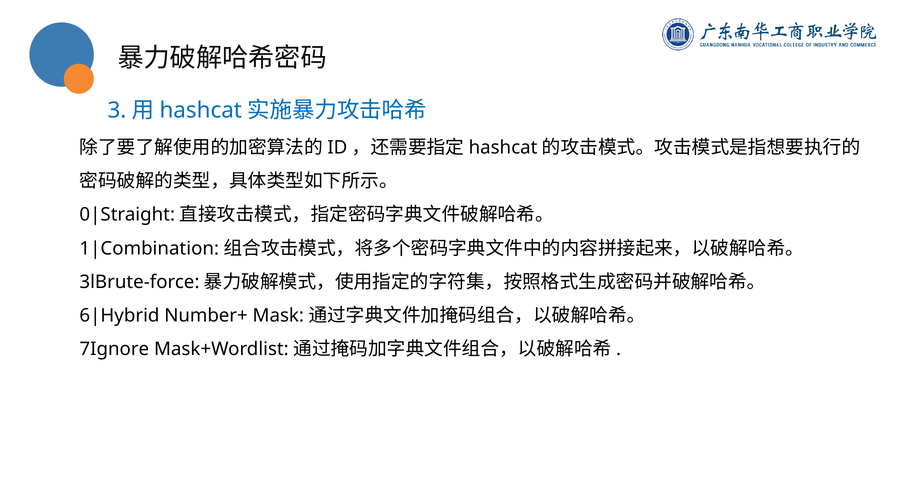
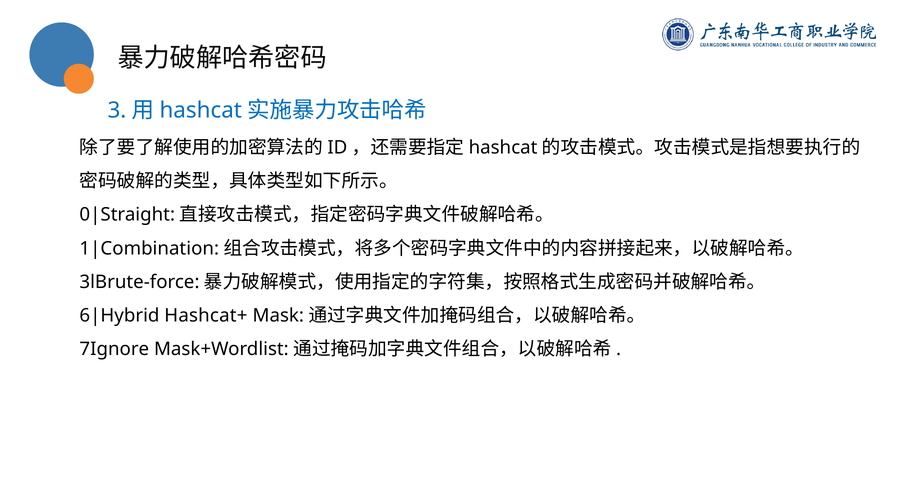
Number+: Number+ -> Hashcat+ (206, 316)
